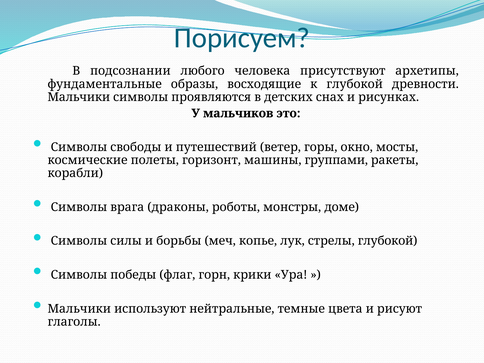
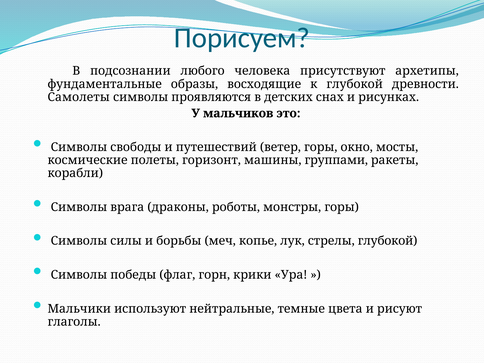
Мальчики: Мальчики -> Самолеты (79, 97)
монстры доме: доме -> горы (342, 207)
